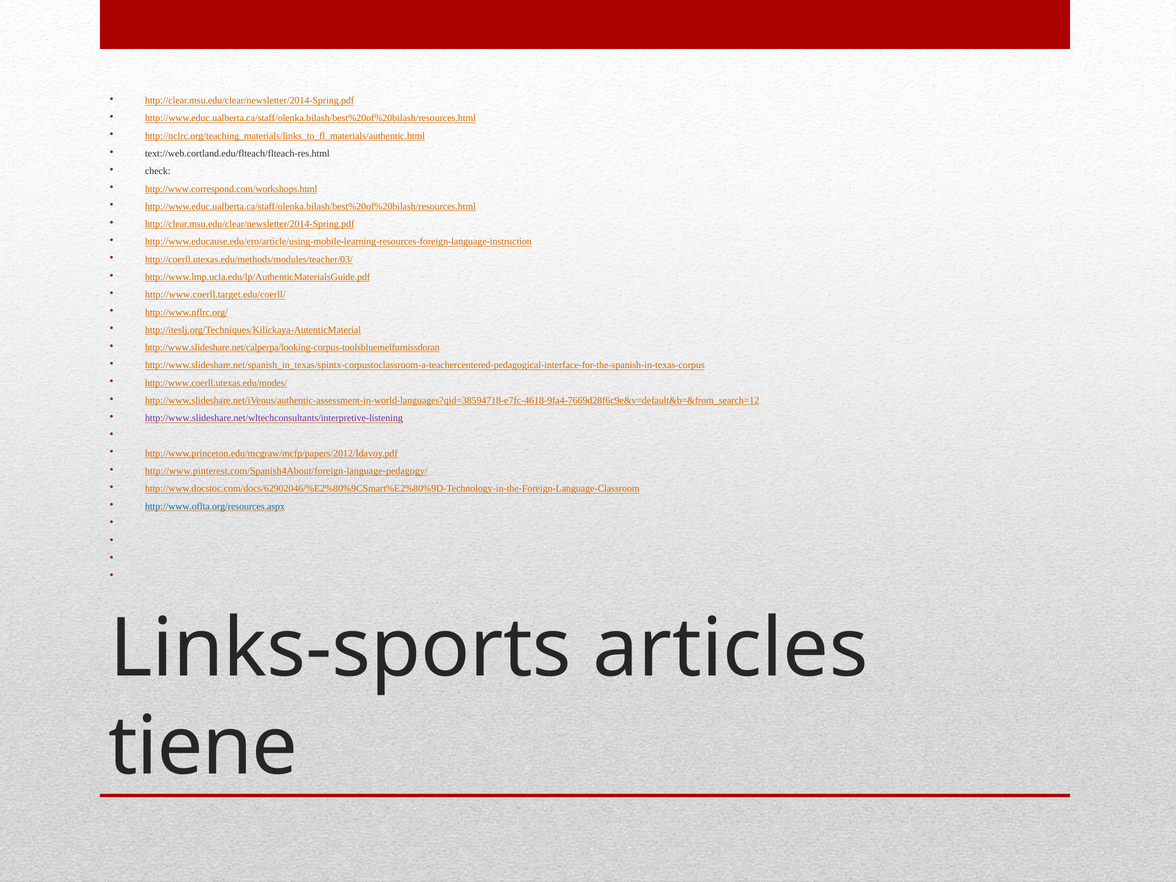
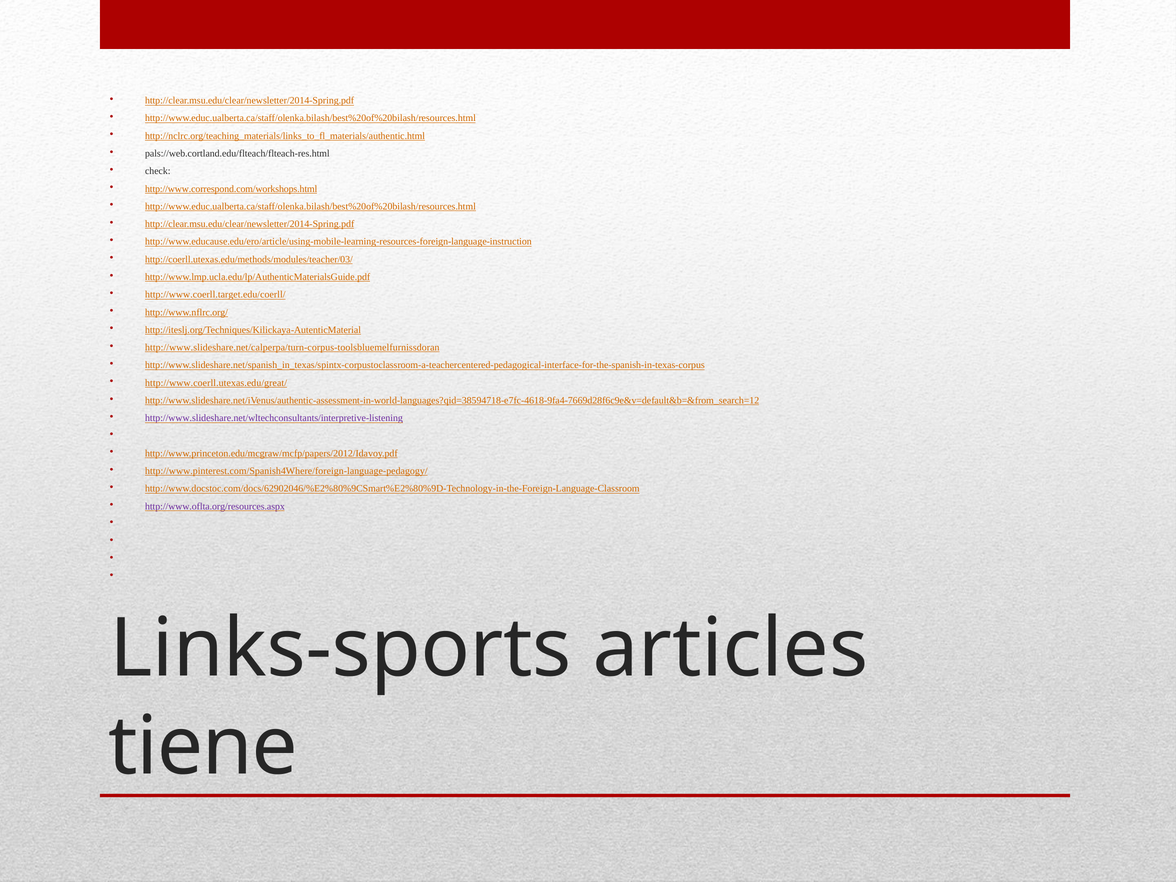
text://web.cortland.edu/flteach/flteach-res.html: text://web.cortland.edu/flteach/flteach-res.html -> pals://web.cortland.edu/flteach/flteach-res.html (237, 154)
http://www.slideshare.net/calperpa/looking-corpus-toolsbluemelfurnissdoran: http://www.slideshare.net/calperpa/looking-corpus-toolsbluemelfurnissdoran -> http://www.slideshare.net/calperpa/turn-corpus-toolsbluemelfurnissdoran (292, 348)
http://www.coerll.utexas.edu/modes/: http://www.coerll.utexas.edu/modes/ -> http://www.coerll.utexas.edu/great/ (216, 383)
http://www.pinterest.com/Spanish4About/foreign-language-pedagogy/: http://www.pinterest.com/Spanish4About/foreign-language-pedagogy/ -> http://www.pinterest.com/Spanish4Where/foreign-language-pedagogy/ (286, 471)
http://www.oflta.org/resources.aspx colour: blue -> purple (215, 506)
